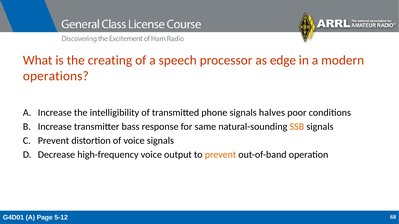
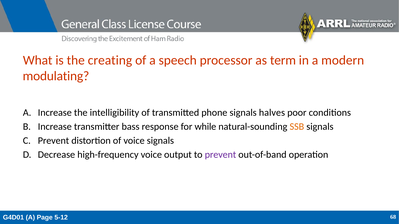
edge: edge -> term (283, 60)
operations: operations -> modulating (56, 76)
same: same -> while (205, 127)
prevent colour: orange -> purple (220, 155)
